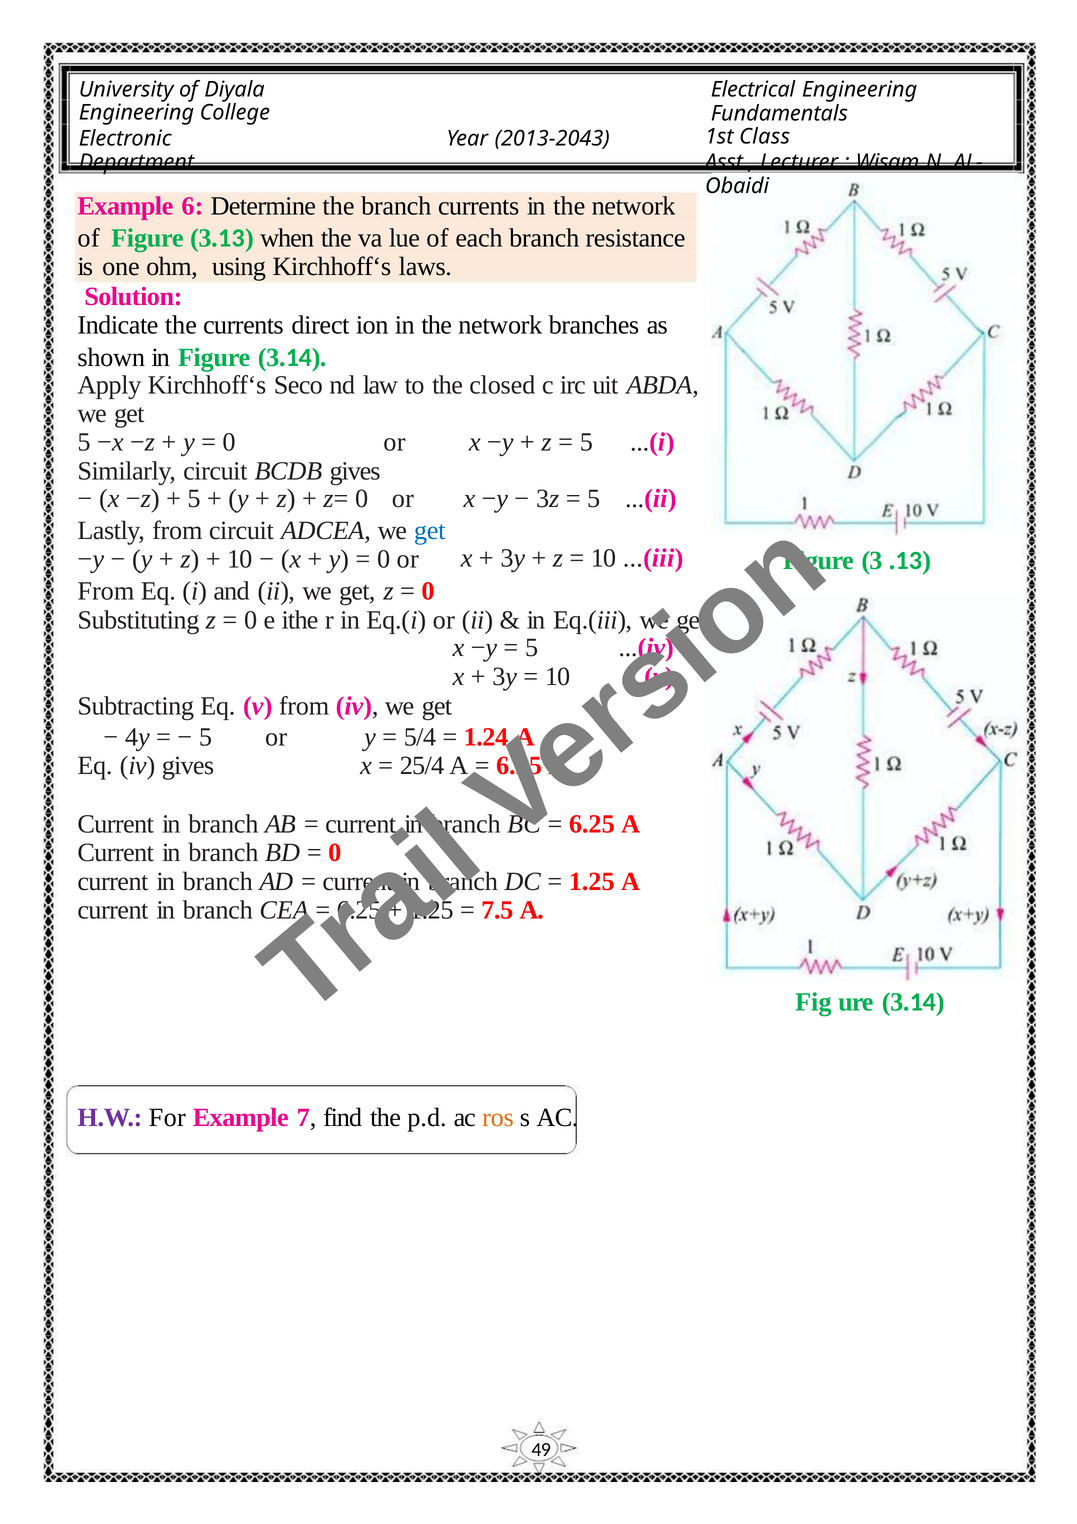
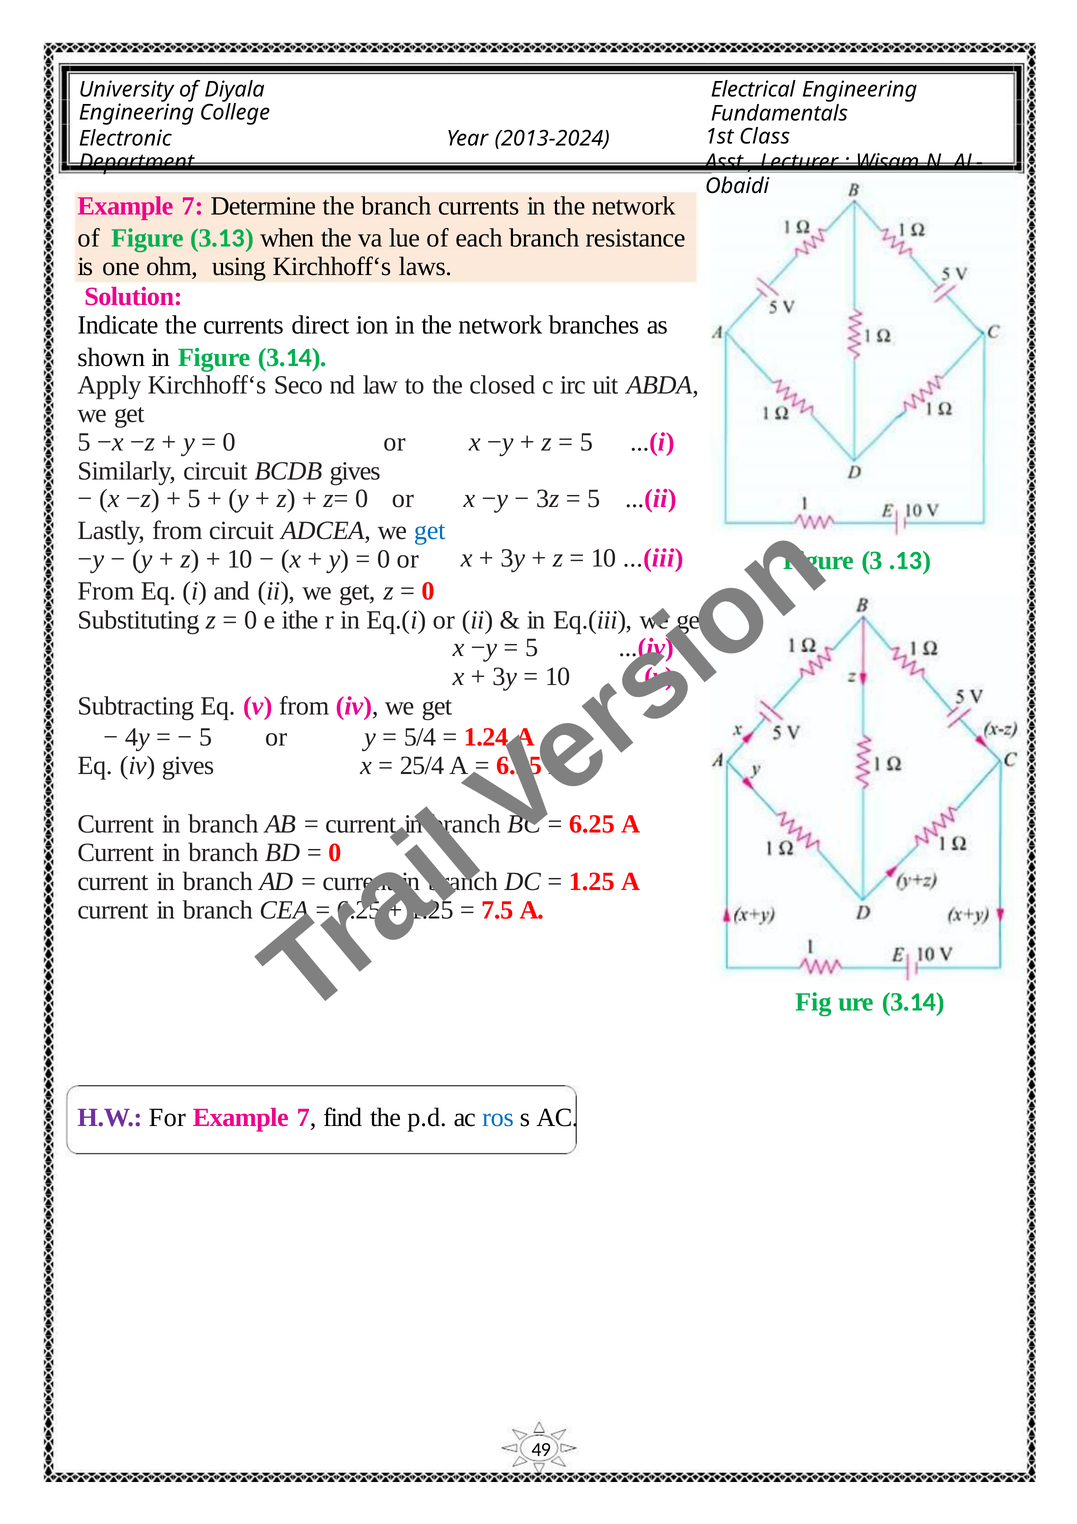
2013-2043: 2013-2043 -> 2013-2024 (552, 139)
6: 6 -> 7 (192, 206)
ros colour: orange -> blue (498, 1118)
